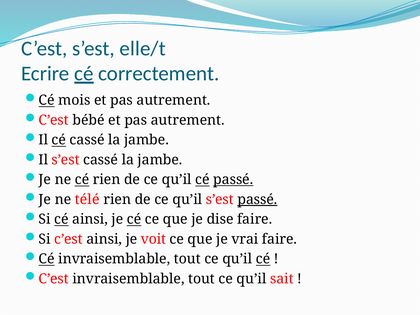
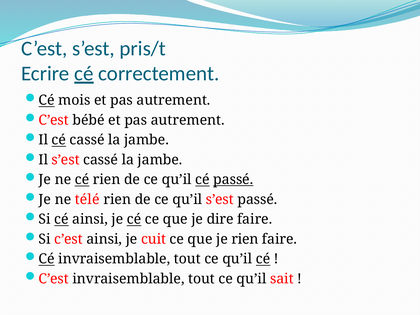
elle/t: elle/t -> pris/t (143, 48)
passé underline: present -> none (257, 199)
dise: dise -> dire (220, 219)
voit: voit -> cuit (154, 239)
je vrai: vrai -> rien (245, 239)
